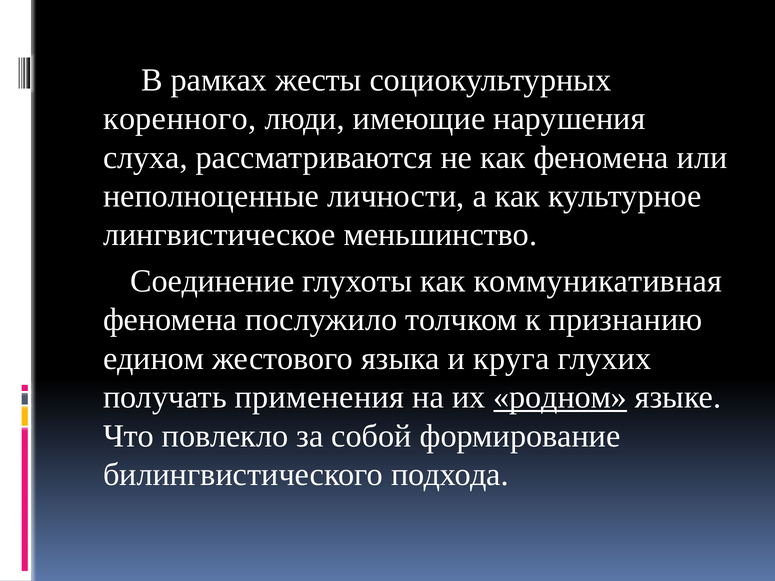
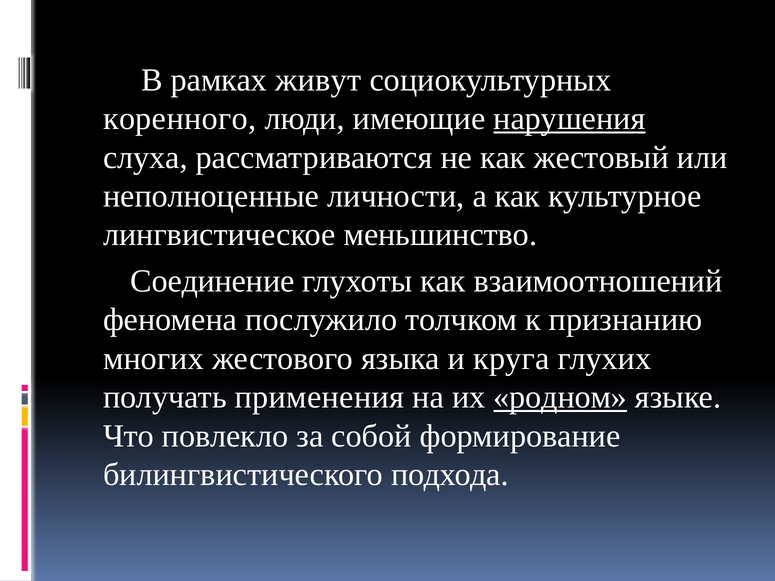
жесты: жесты -> живут (318, 80)
нарушения underline: none -> present (569, 119)
как феномена: феномена -> жестовый (601, 157)
коммуникативная: коммуникативная -> взаимоотношений (598, 281)
едином: едином -> многих (153, 359)
